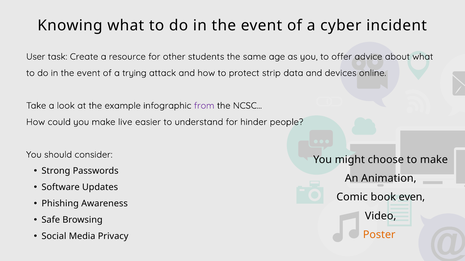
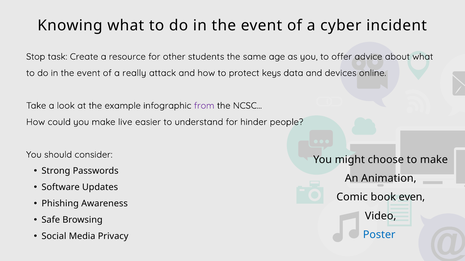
User: User -> Stop (36, 57)
trying: trying -> really (134, 73)
strip: strip -> keys (271, 73)
Poster colour: orange -> blue (379, 235)
